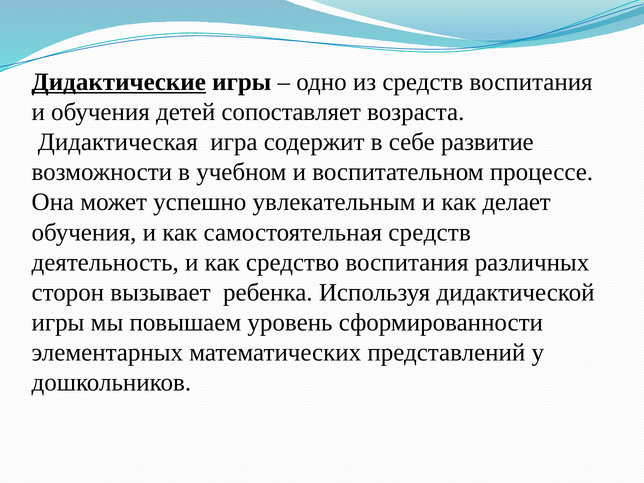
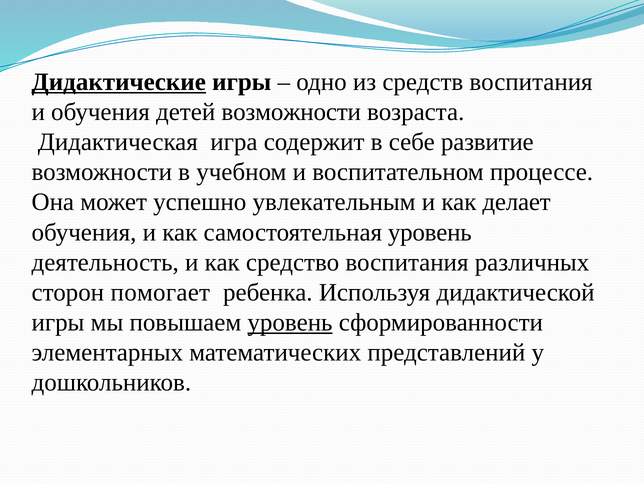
детей сопоставляет: сопоставляет -> возможности (291, 112)
самостоятельная средств: средств -> уровень (430, 232)
вызывает: вызывает -> помогает (160, 292)
уровень underline: none -> present (290, 322)
